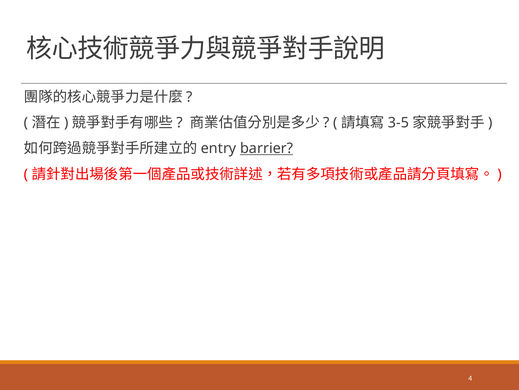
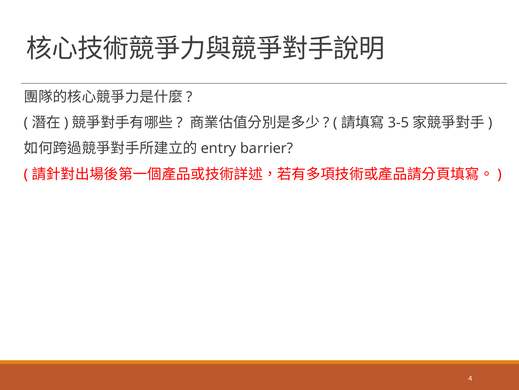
barrier underline: present -> none (267, 148)
